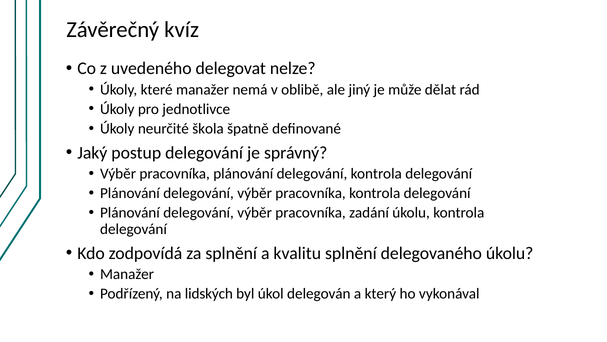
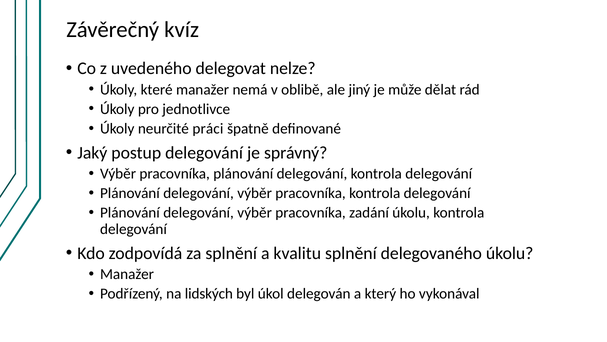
škola: škola -> práci (208, 128)
